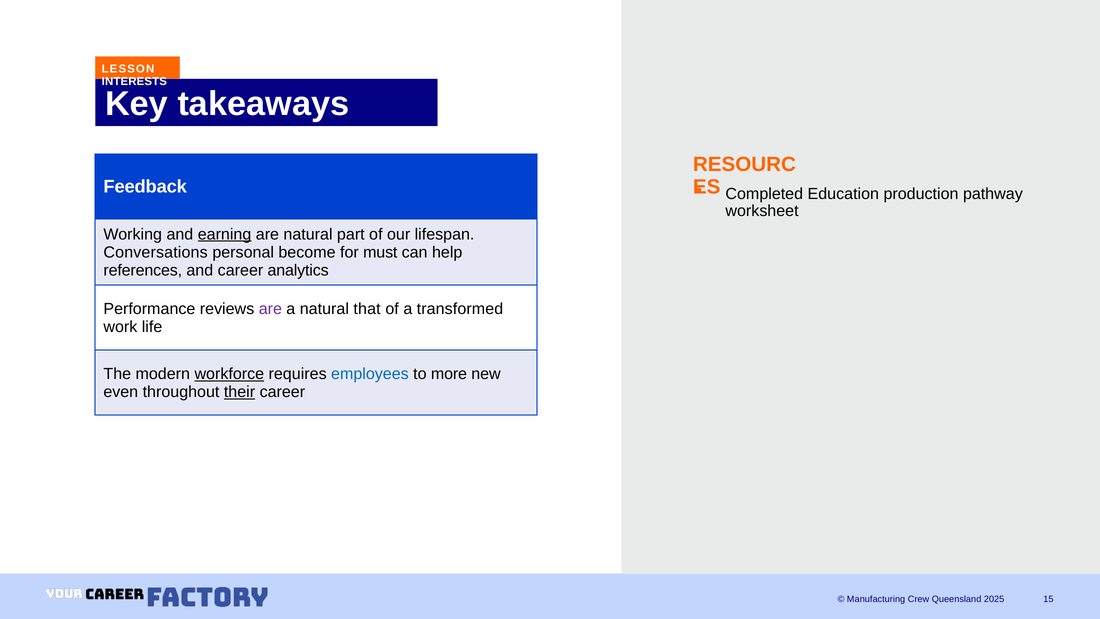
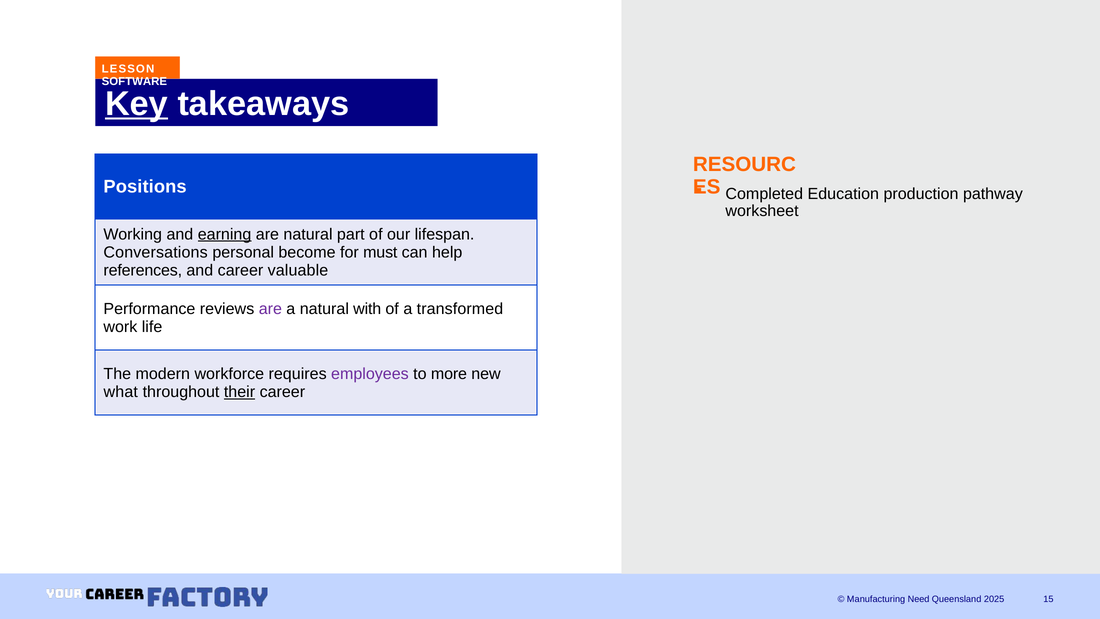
INTERESTS: INTERESTS -> SOFTWARE (134, 81)
Key underline: none -> present (136, 104)
Feedback: Feedback -> Positions (145, 187)
analytics: analytics -> valuable (298, 270)
that: that -> with (367, 309)
workforce underline: present -> none (229, 374)
employees colour: blue -> purple (370, 374)
even: even -> what (121, 392)
Crew: Crew -> Need (919, 599)
